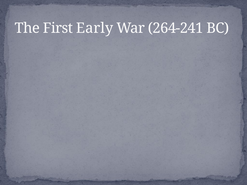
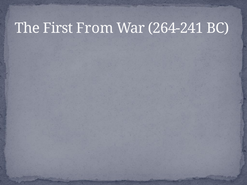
Early: Early -> From (95, 28)
